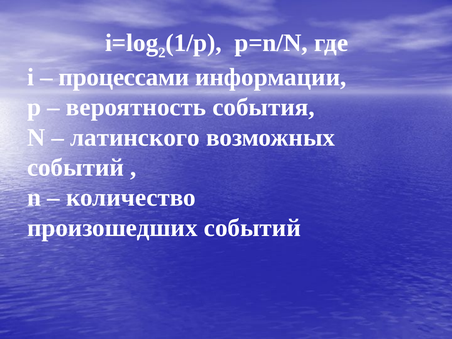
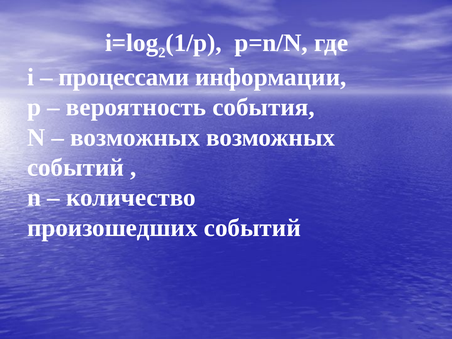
латинского: латинского -> возможных (135, 137)
